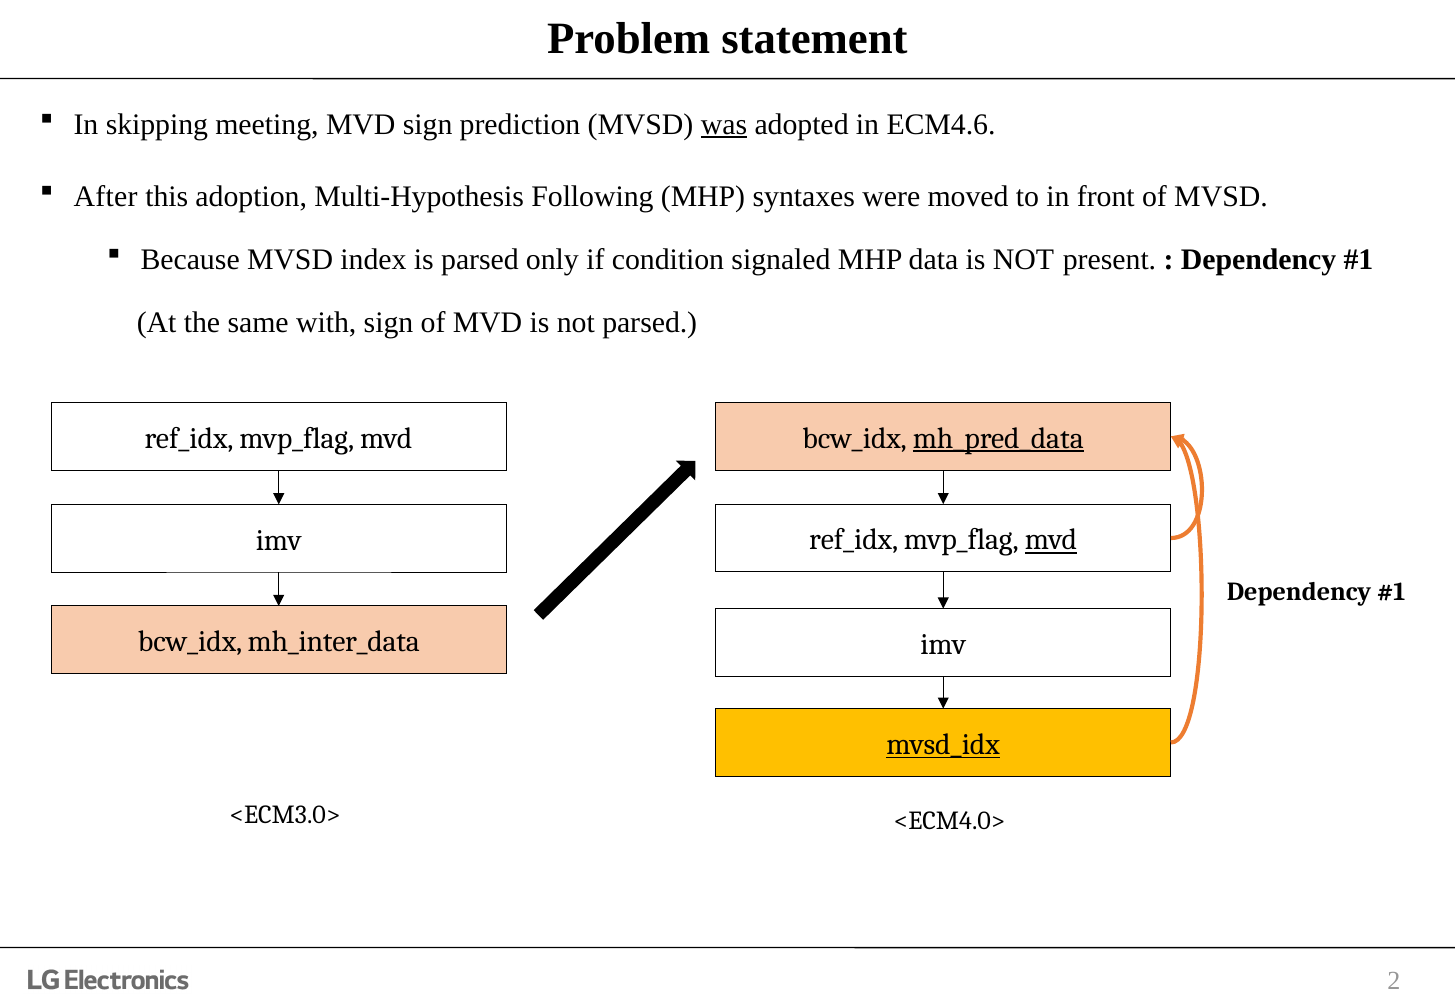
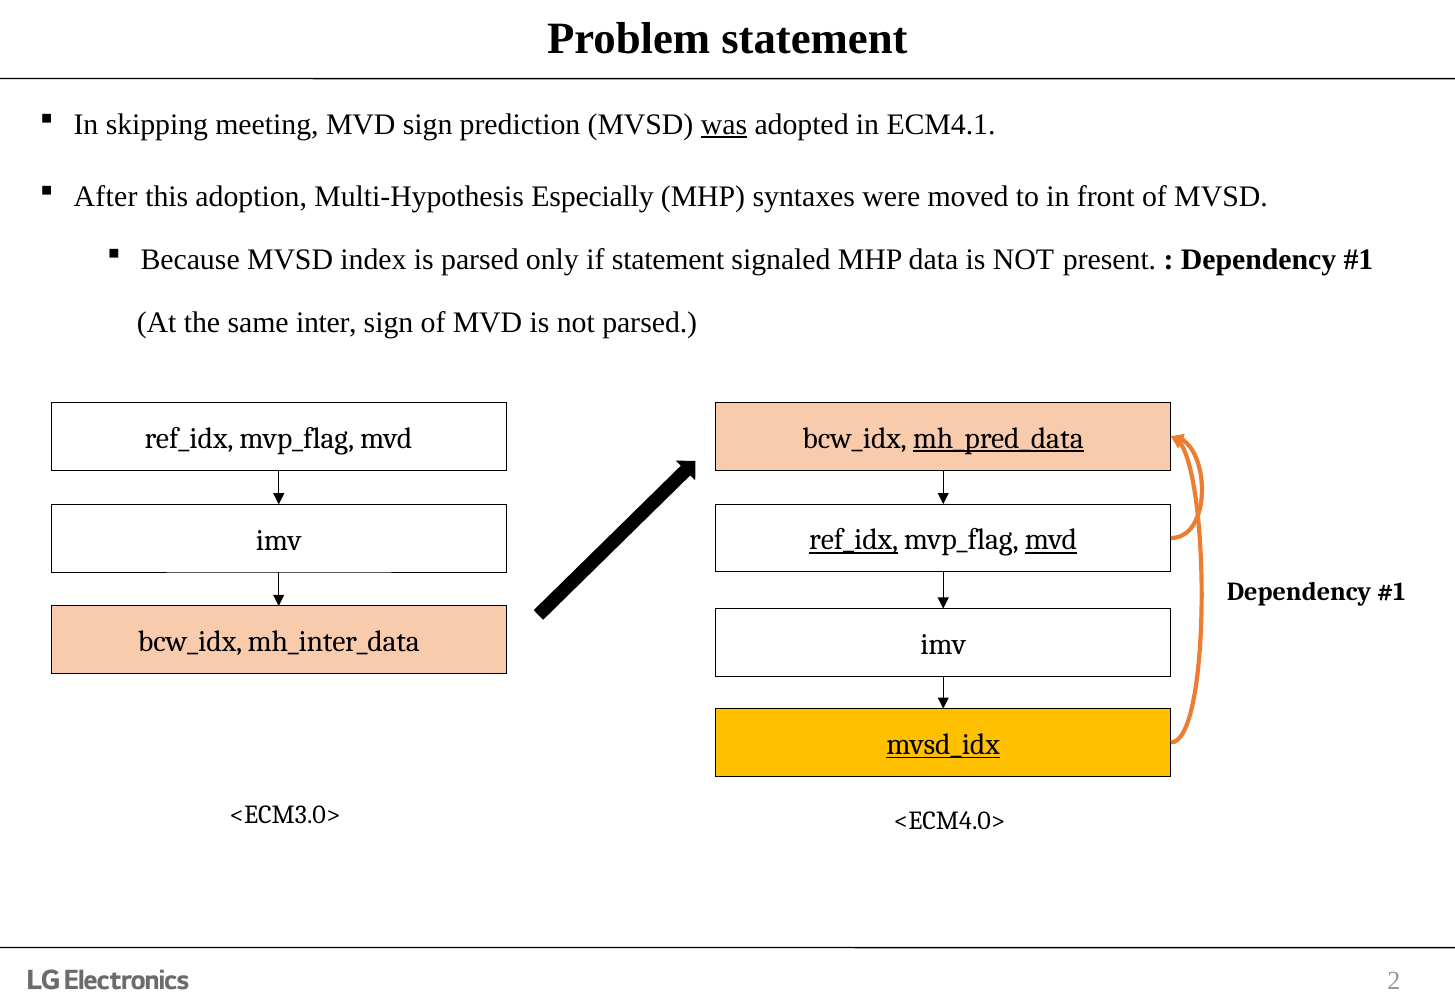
ECM4.6: ECM4.6 -> ECM4.1 (941, 124)
Following: Following -> Especially (593, 197)
if condition: condition -> statement (668, 260)
with: with -> inter (326, 323)
ref_idx underline: none -> present (854, 540)
